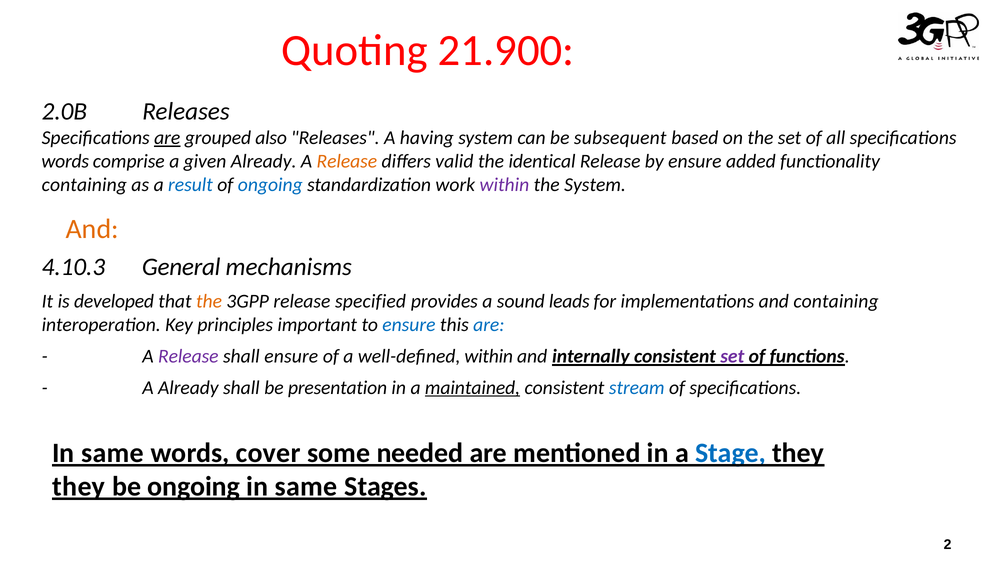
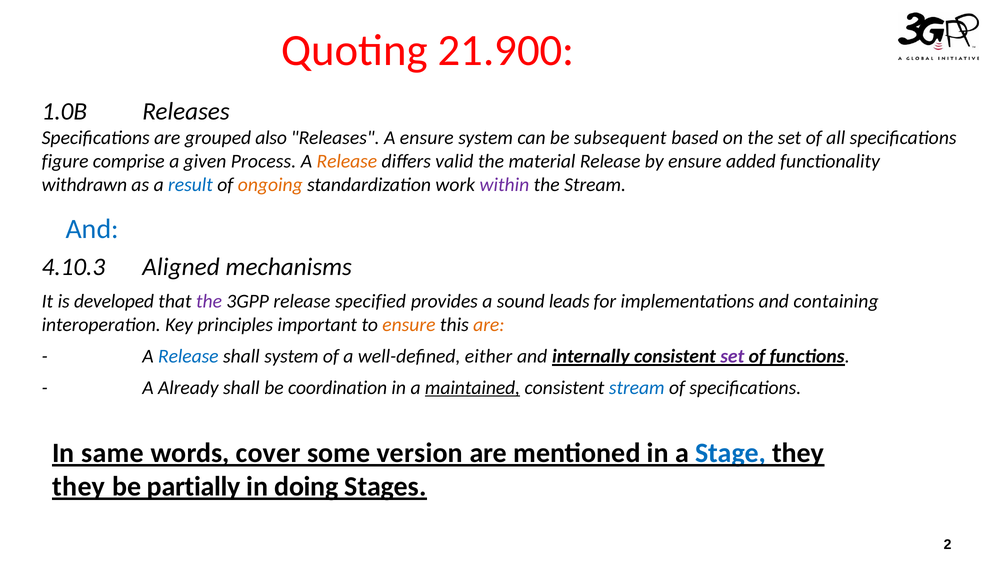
2.0B: 2.0B -> 1.0B (64, 111)
are underline: present -> none (167, 138)
A having: having -> ensure (427, 138)
words: words -> figure (65, 161)
given Already: Already -> Process (264, 161)
identical: identical -> material (542, 161)
containing: containing -> withdrawn (84, 185)
ongoing colour: blue -> orange (270, 185)
the System: System -> Stream (595, 185)
And colour: orange -> blue (92, 229)
General: General -> Aligned (181, 267)
the colour: orange -> purple (209, 301)
ensure colour: blue -> orange (409, 325)
are colour: blue -> orange (489, 325)
Release colour: purple -> blue (188, 356)
shall ensure: ensure -> system (291, 356)
well-defined within: within -> either (489, 356)
presentation: presentation -> coordination (338, 388)
needed: needed -> version (420, 453)
be ongoing: ongoing -> partially (194, 487)
same: same -> doing (306, 487)
